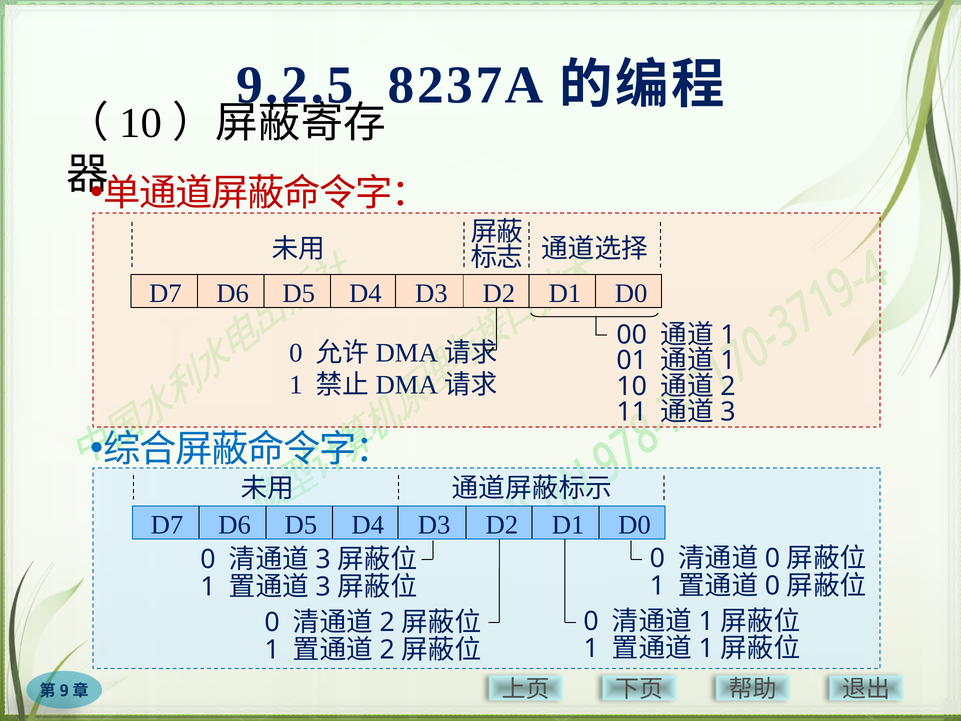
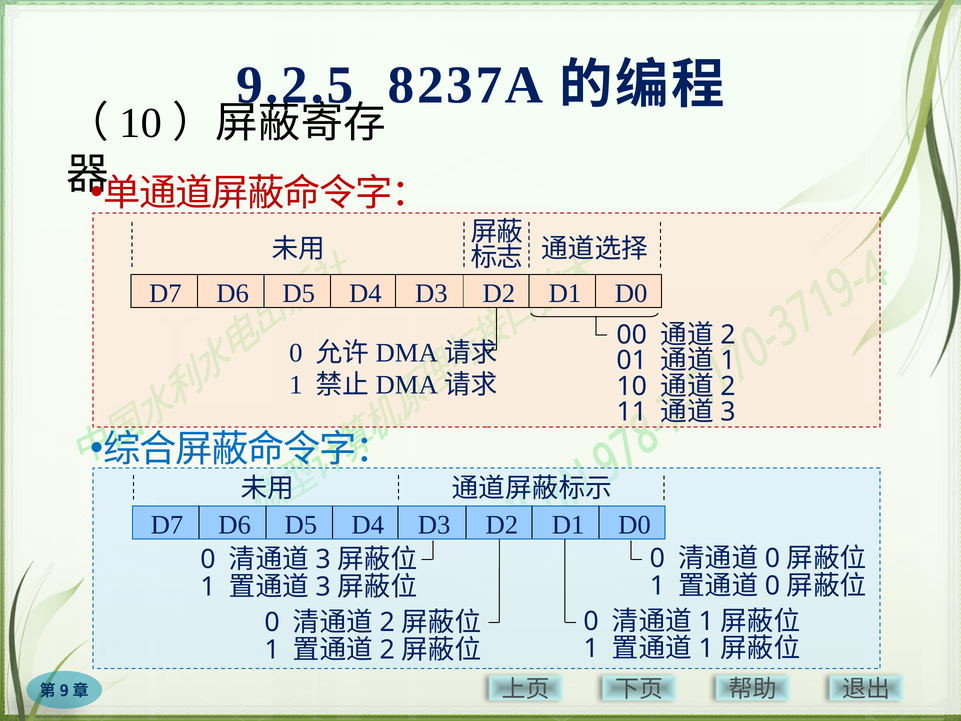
1: 1 -> 2 (728, 335)
